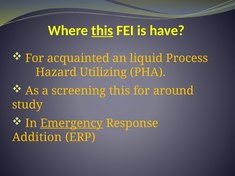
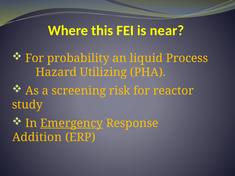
this underline: present -> none (102, 31)
have: have -> near (167, 31)
acquainted: acquainted -> probability (78, 58)
screening this: this -> risk (120, 91)
around: around -> reactor (173, 91)
